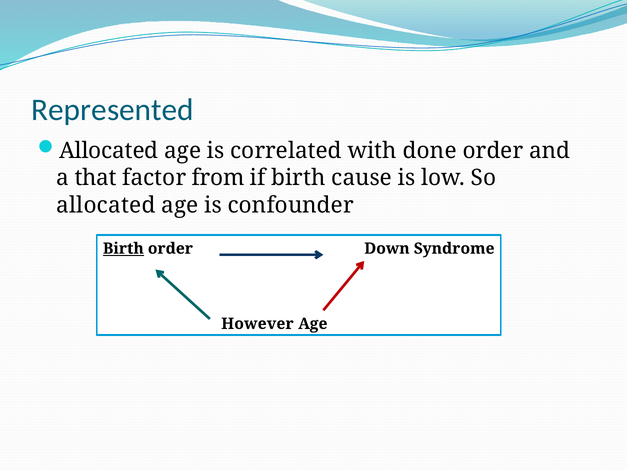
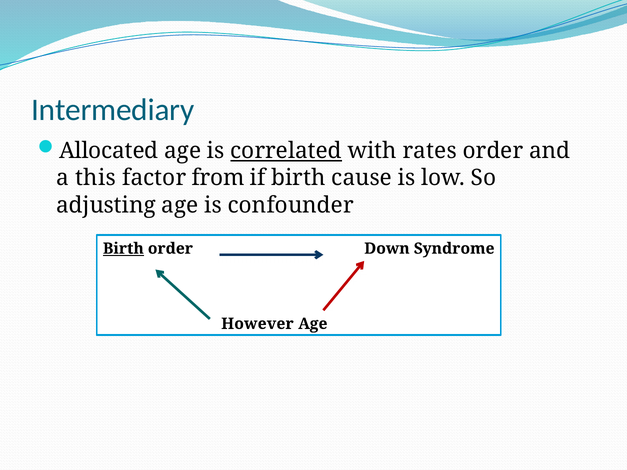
Represented: Represented -> Intermediary (113, 110)
correlated underline: none -> present (286, 151)
done: done -> rates (430, 151)
that: that -> this (96, 178)
allocated: allocated -> adjusting (106, 205)
